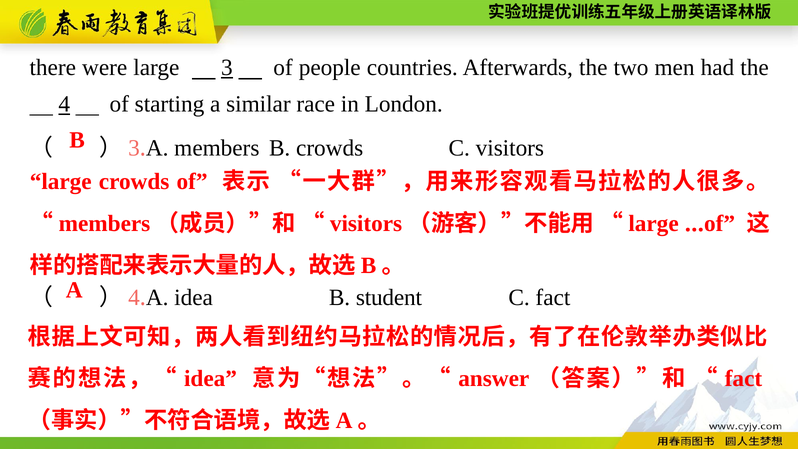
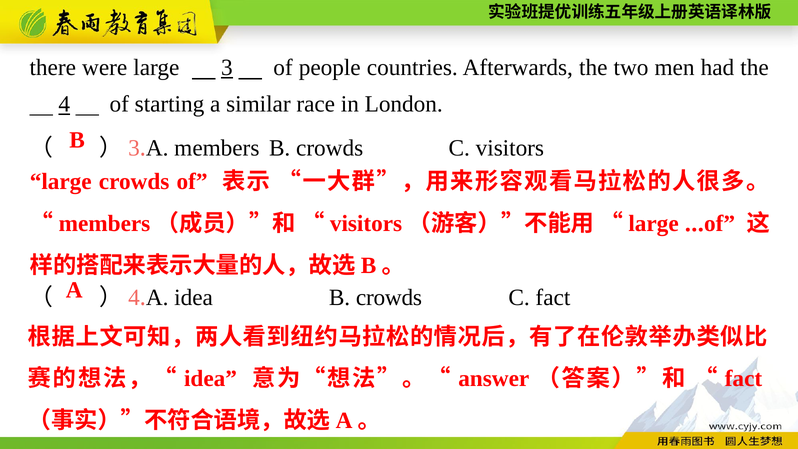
idea B student: student -> crowds (389, 298)
